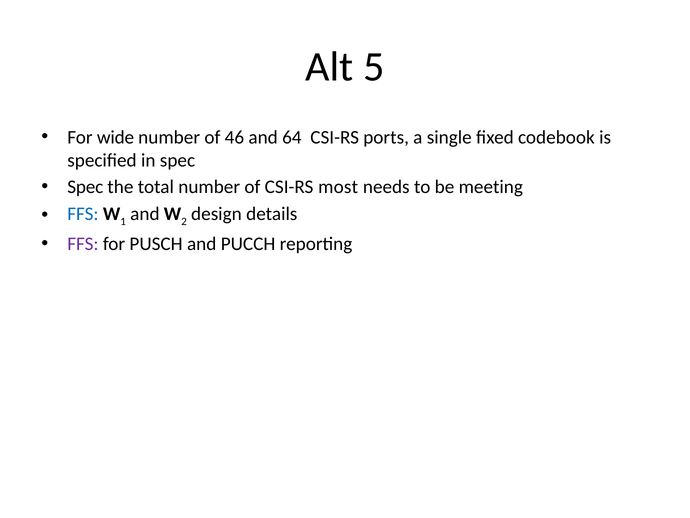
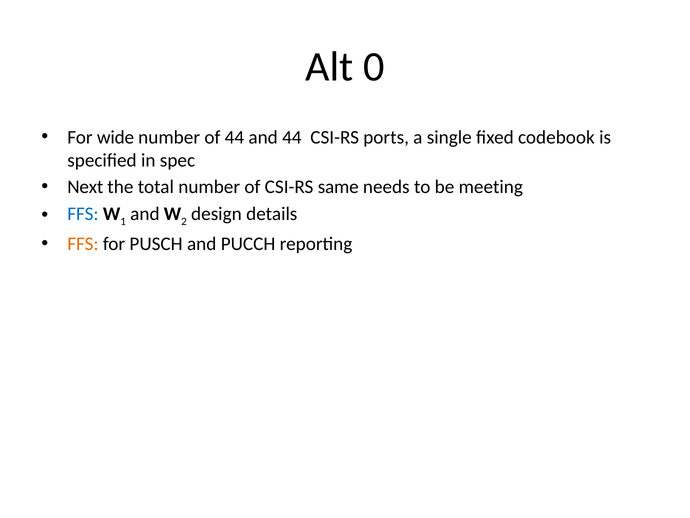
5: 5 -> 0 (374, 67)
of 46: 46 -> 44 (234, 137)
and 64: 64 -> 44 (292, 137)
Spec: Spec -> Next (85, 187)
most: most -> same (338, 187)
FFS colour: purple -> orange (83, 244)
